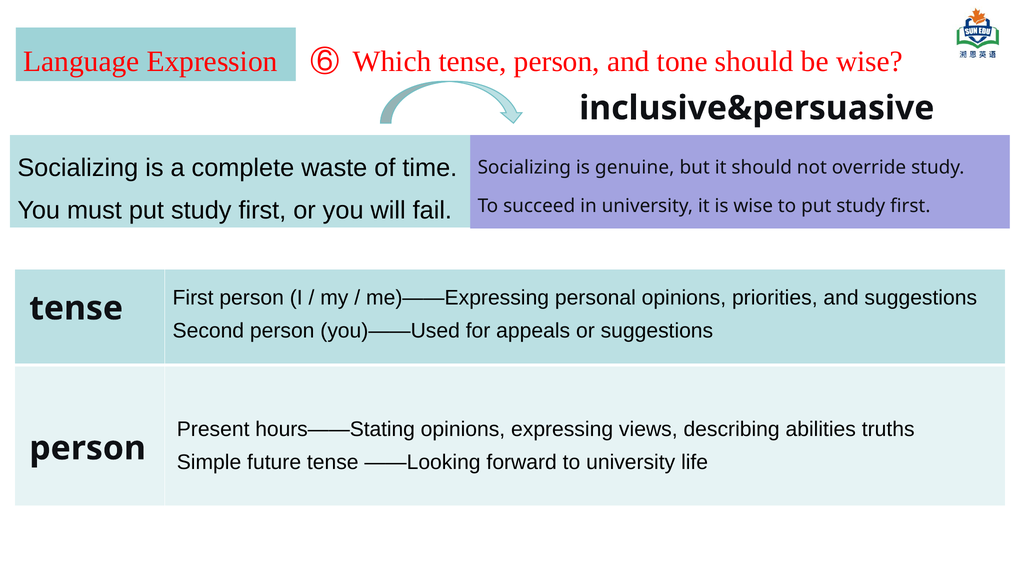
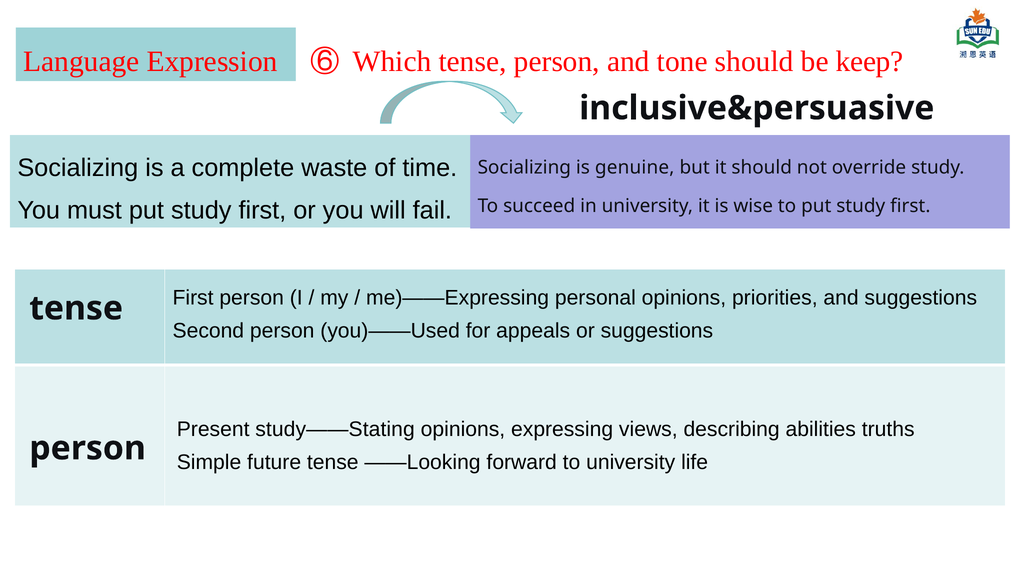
be wise: wise -> keep (870, 62)
hours——Stating: hours——Stating -> study——Stating (335, 430)
